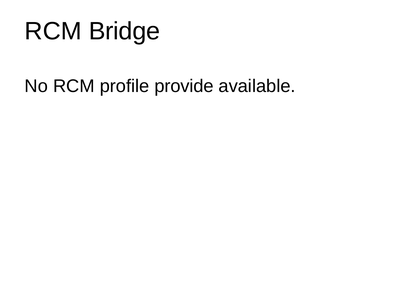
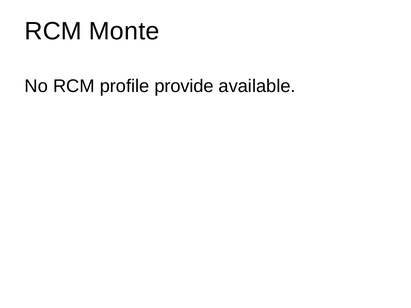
Bridge: Bridge -> Monte (124, 31)
